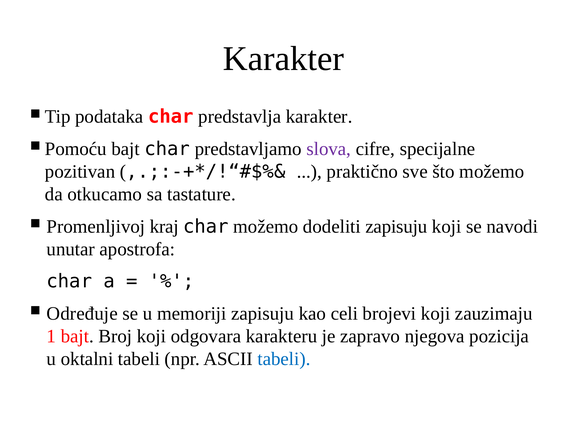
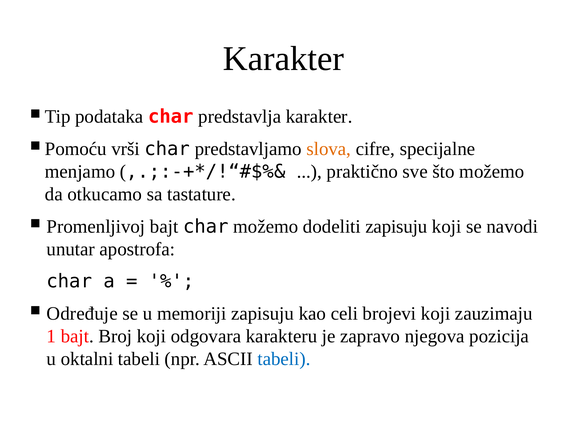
Pomoću bajt: bajt -> vrši (126, 149)
slova colour: purple -> orange (329, 149)
pozitivan: pozitivan -> menjamo (80, 171)
Promenljivoj kraj: kraj -> bajt (164, 226)
